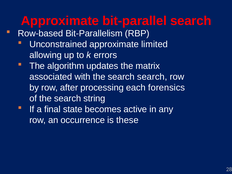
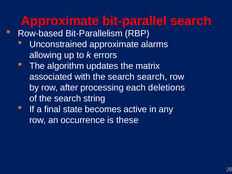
limited: limited -> alarms (155, 44)
forensics: forensics -> deletions (167, 88)
